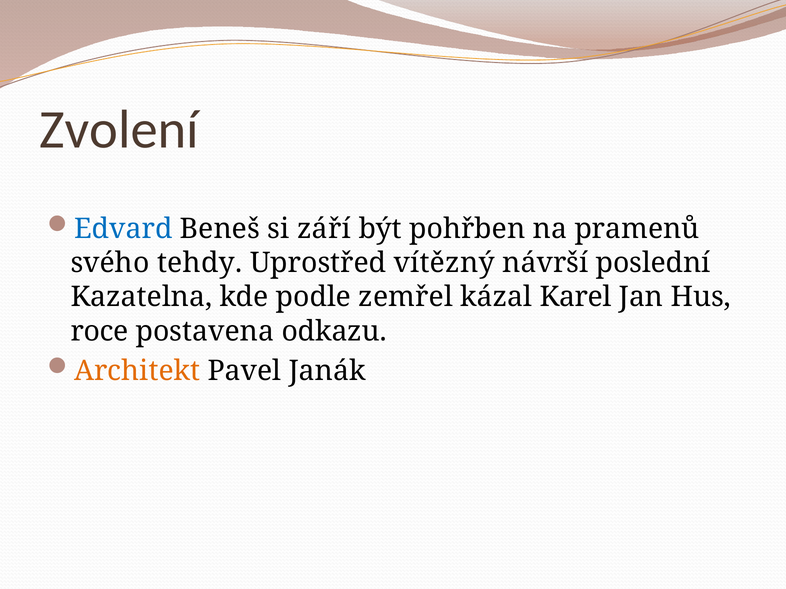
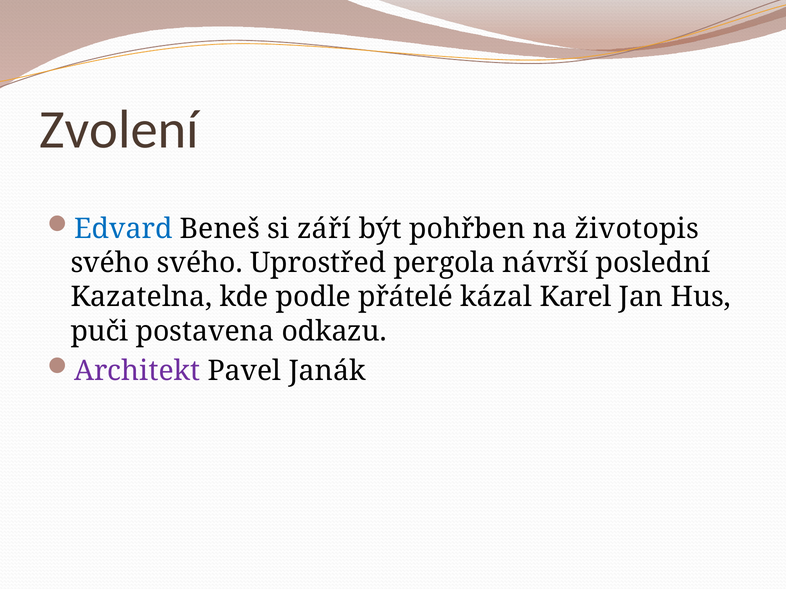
pramenů: pramenů -> životopis (637, 229)
svého tehdy: tehdy -> svého (200, 263)
vítězný: vítězný -> pergola (444, 263)
zemřel: zemřel -> přátelé (406, 297)
roce: roce -> puči (100, 332)
Architekt colour: orange -> purple (137, 371)
